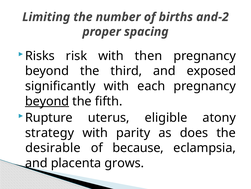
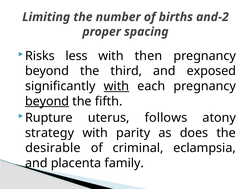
risk: risk -> less (77, 56)
with underline: none -> present (116, 86)
eligible: eligible -> follows (166, 117)
because: because -> criminal (138, 147)
grows: grows -> family (124, 162)
